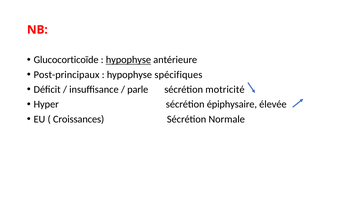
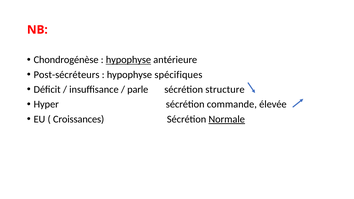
Glucocorticoïde: Glucocorticoïde -> Chondrogénèse (66, 60)
Post-principaux: Post-principaux -> Post-sécréteurs (67, 75)
motricité: motricité -> structure (225, 90)
épiphysaire: épiphysaire -> commande (232, 104)
Normale underline: none -> present (227, 119)
